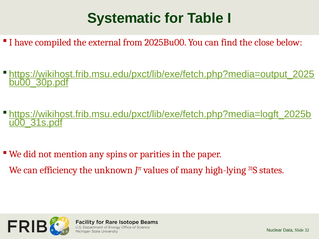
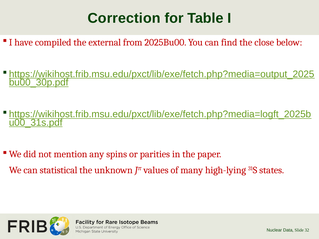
Systematic: Systematic -> Correction (124, 18)
efficiency: efficiency -> statistical (59, 170)
